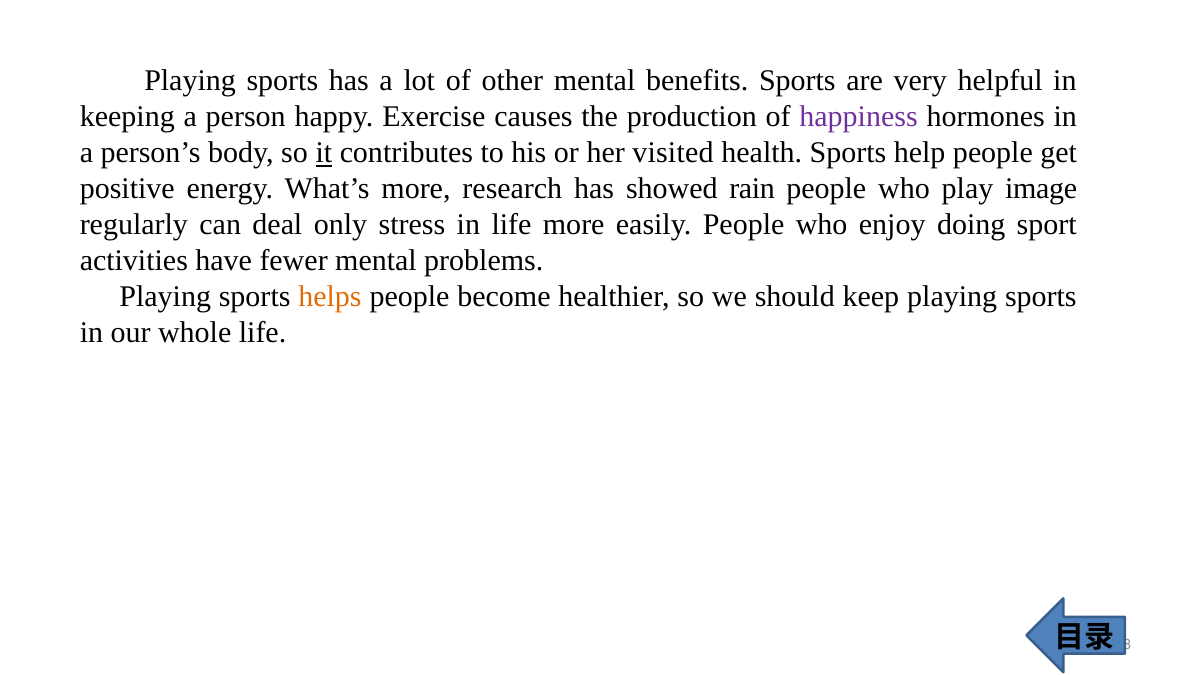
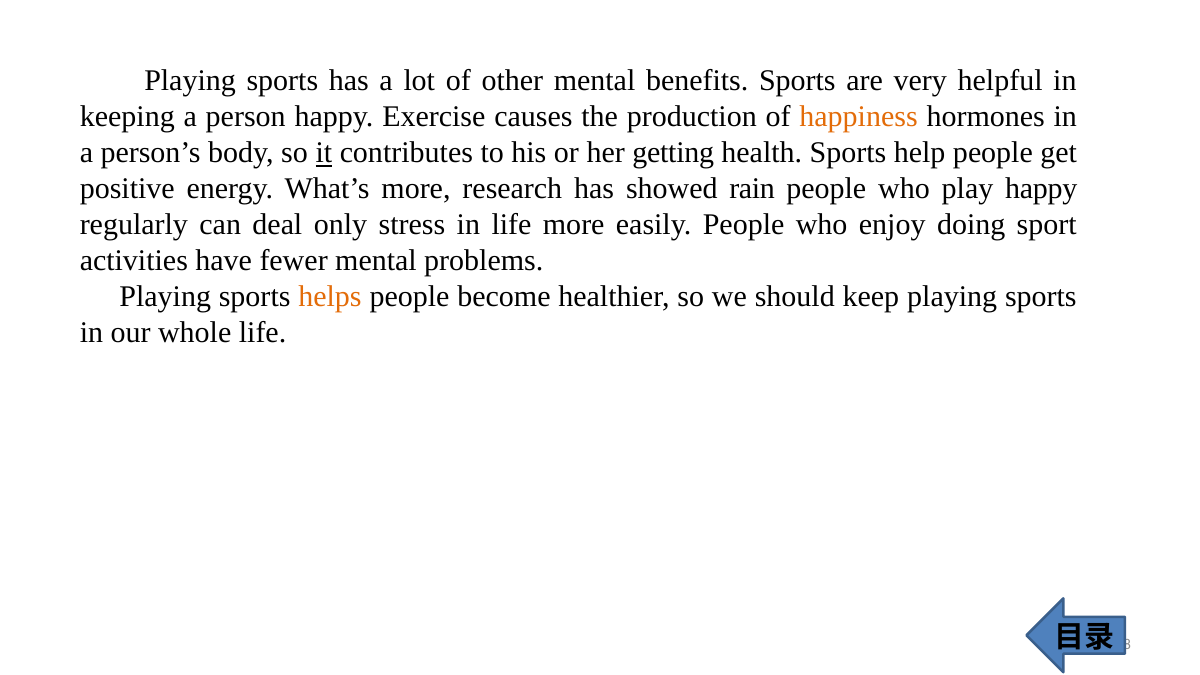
happiness colour: purple -> orange (859, 117)
visited: visited -> getting (673, 153)
play image: image -> happy (1041, 189)
